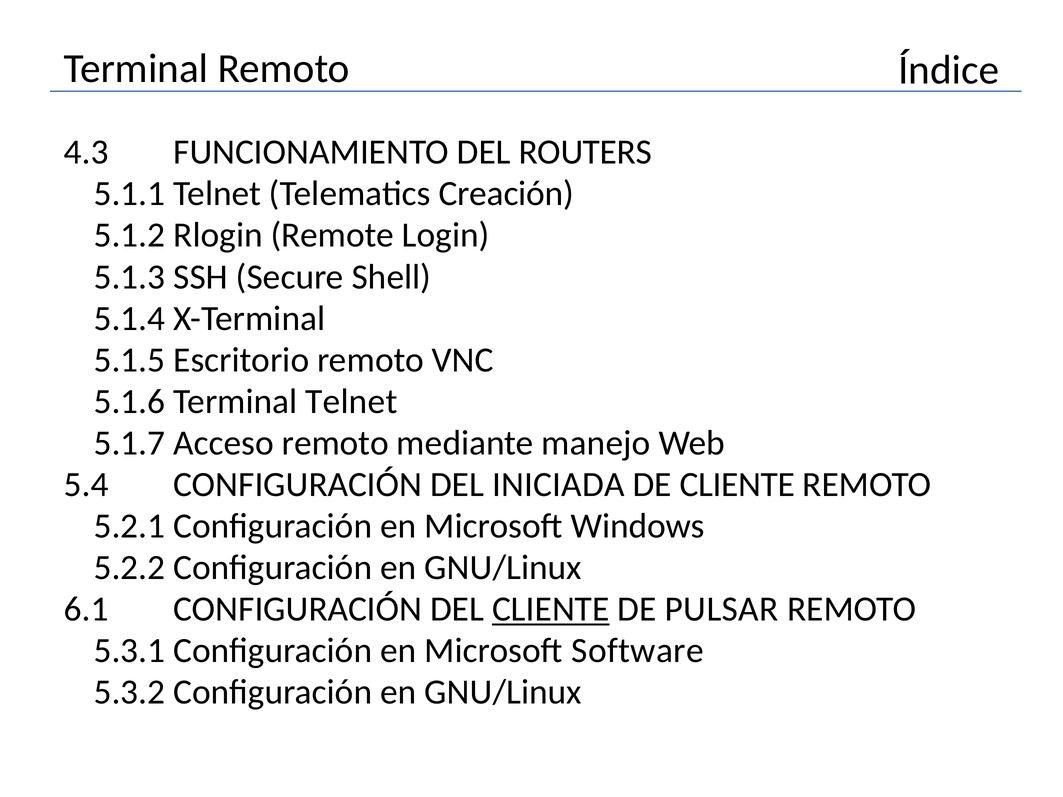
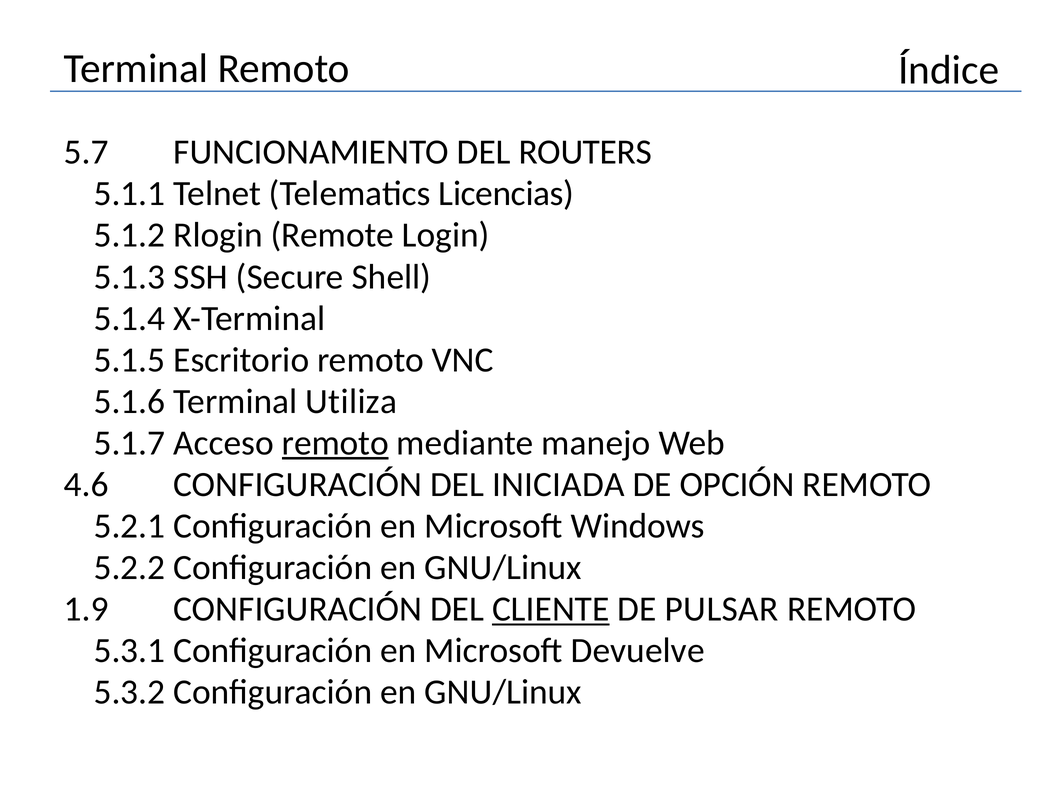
4.3: 4.3 -> 5.7 (86, 152)
Creación: Creación -> Licencias (506, 194)
Telnet: Telnet -> Utiliza (351, 402)
remoto underline: none -> present (335, 443)
5.4: 5.4 -> 4.6 (86, 485)
DE CLIENTE: CLIENTE -> OPCIÓN (737, 485)
6.1: 6.1 -> 1.9 (86, 609)
Software: Software -> Devuelve (638, 651)
